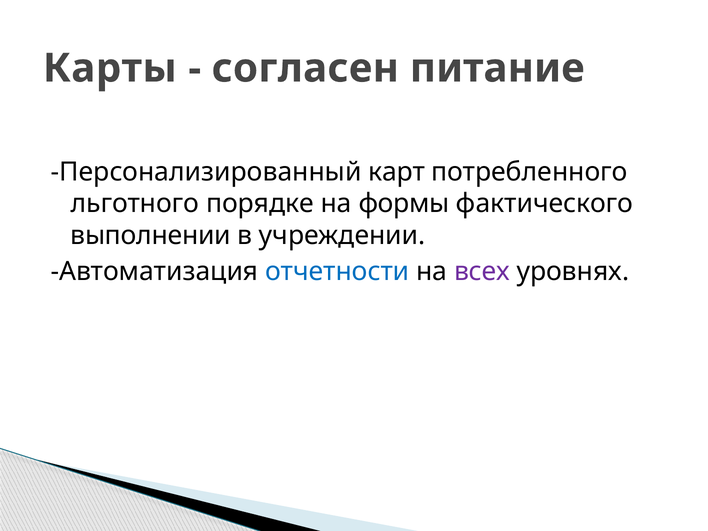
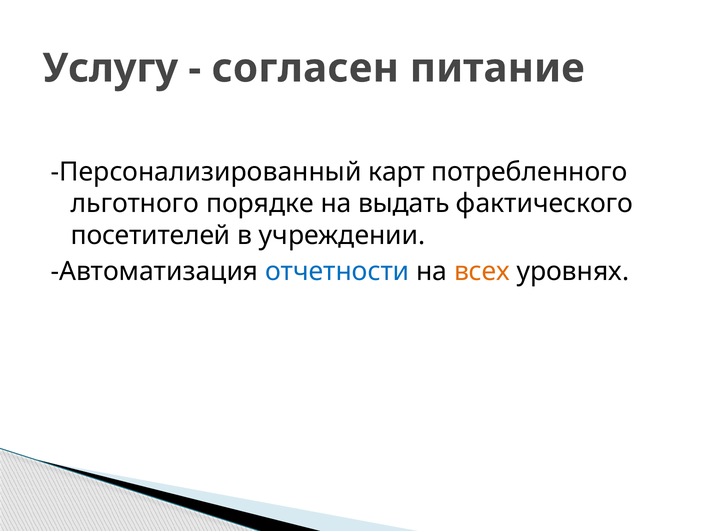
Карты: Карты -> Услугу (110, 68)
формы: формы -> выдать (404, 204)
выполнении: выполнении -> посетителей (151, 236)
всех colour: purple -> orange (482, 271)
